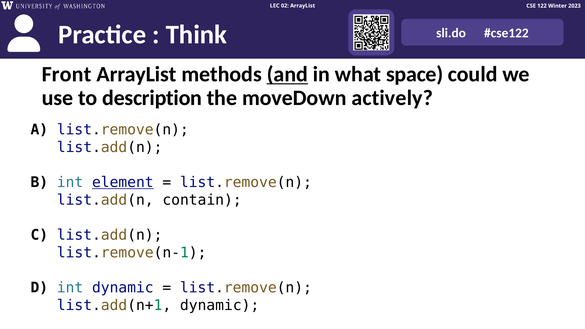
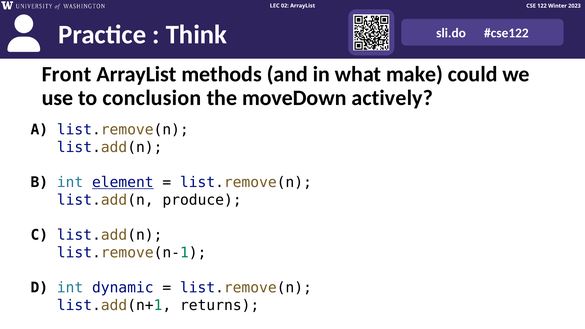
and underline: present -> none (287, 74)
space: space -> make (415, 74)
description: description -> conclusion (152, 98)
contain: contain -> produce (202, 200)
list.add(n+1 dynamic: dynamic -> returns (220, 305)
